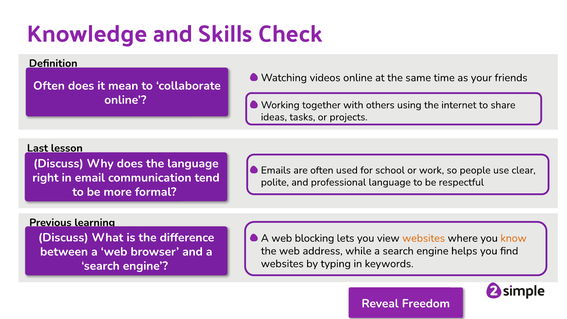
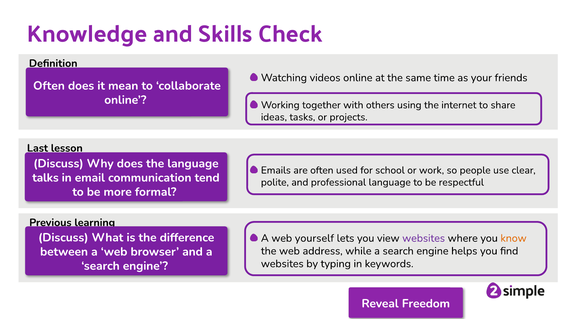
right: right -> talks (45, 178)
blocking: blocking -> yourself (314, 238)
websites colour: orange -> purple (424, 238)
